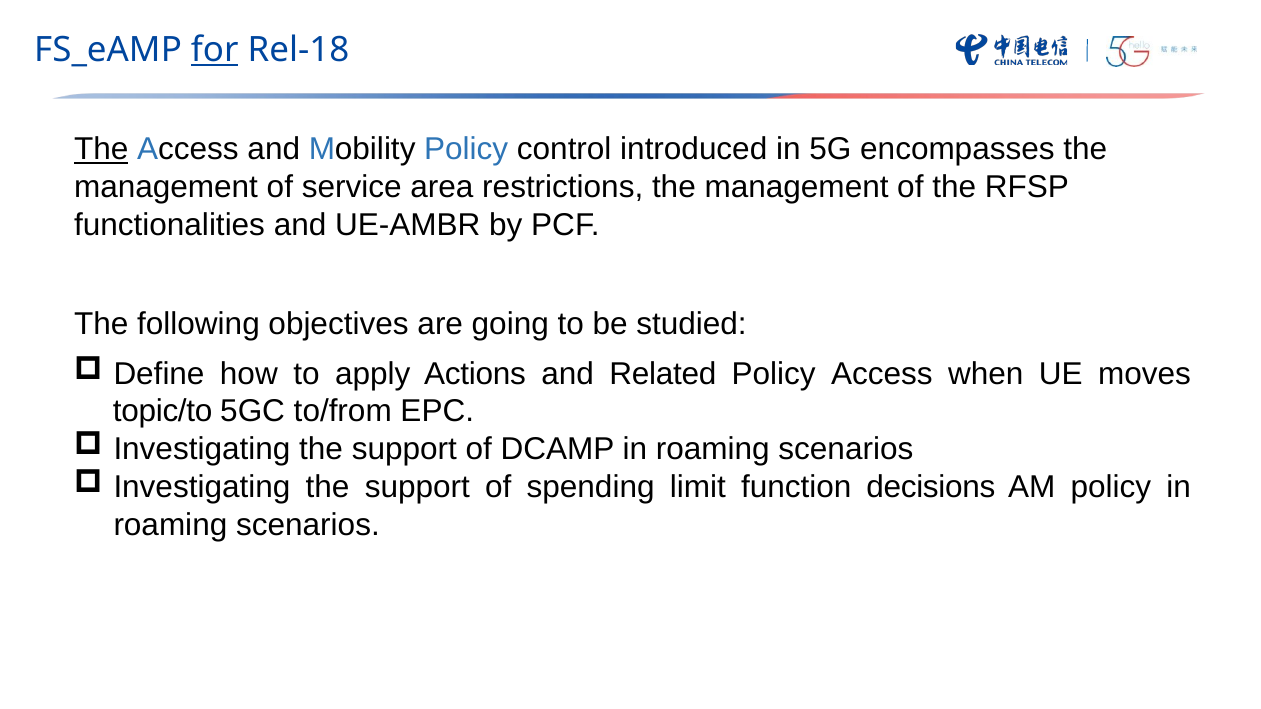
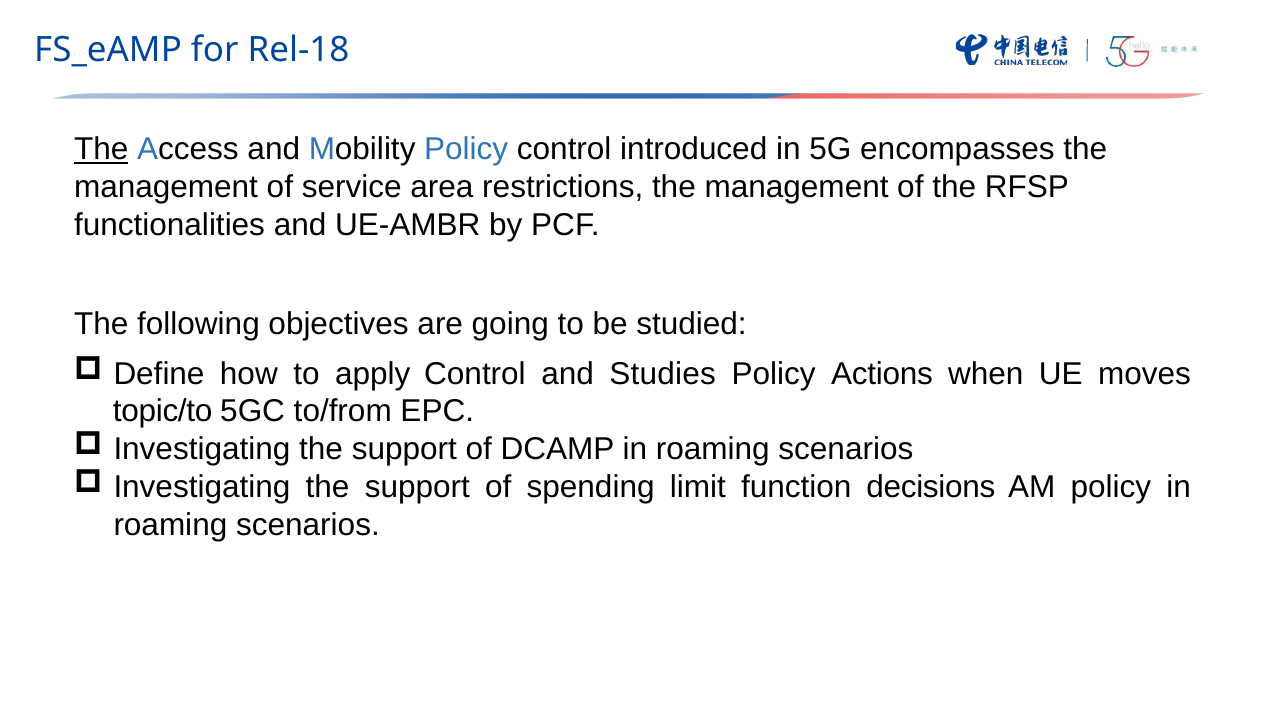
for underline: present -> none (215, 50)
apply Actions: Actions -> Control (475, 374)
Related: Related -> Studies (663, 374)
Policy Access: Access -> Actions (882, 374)
